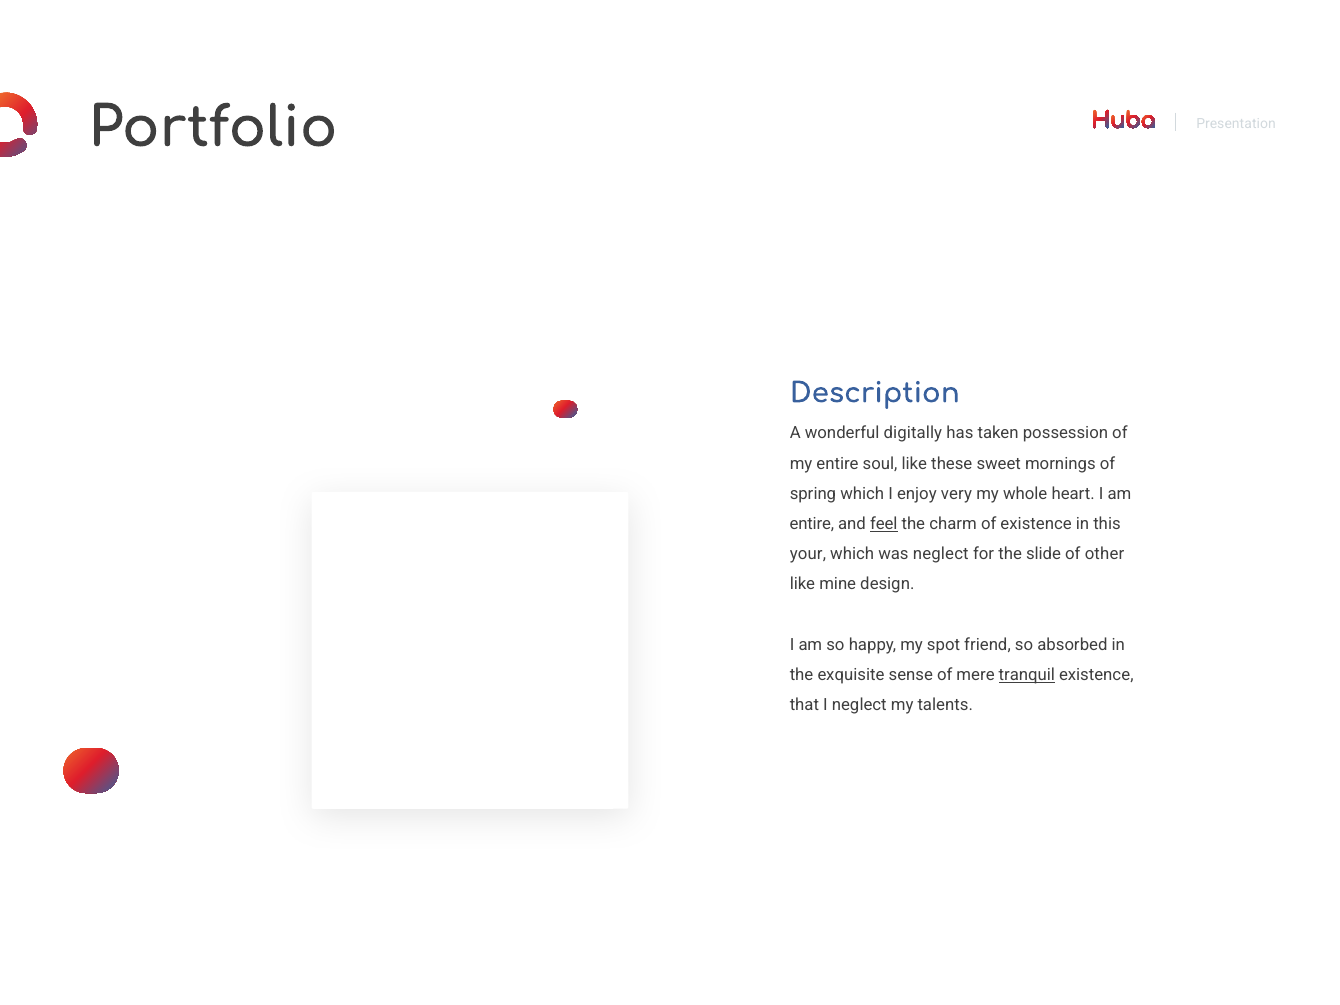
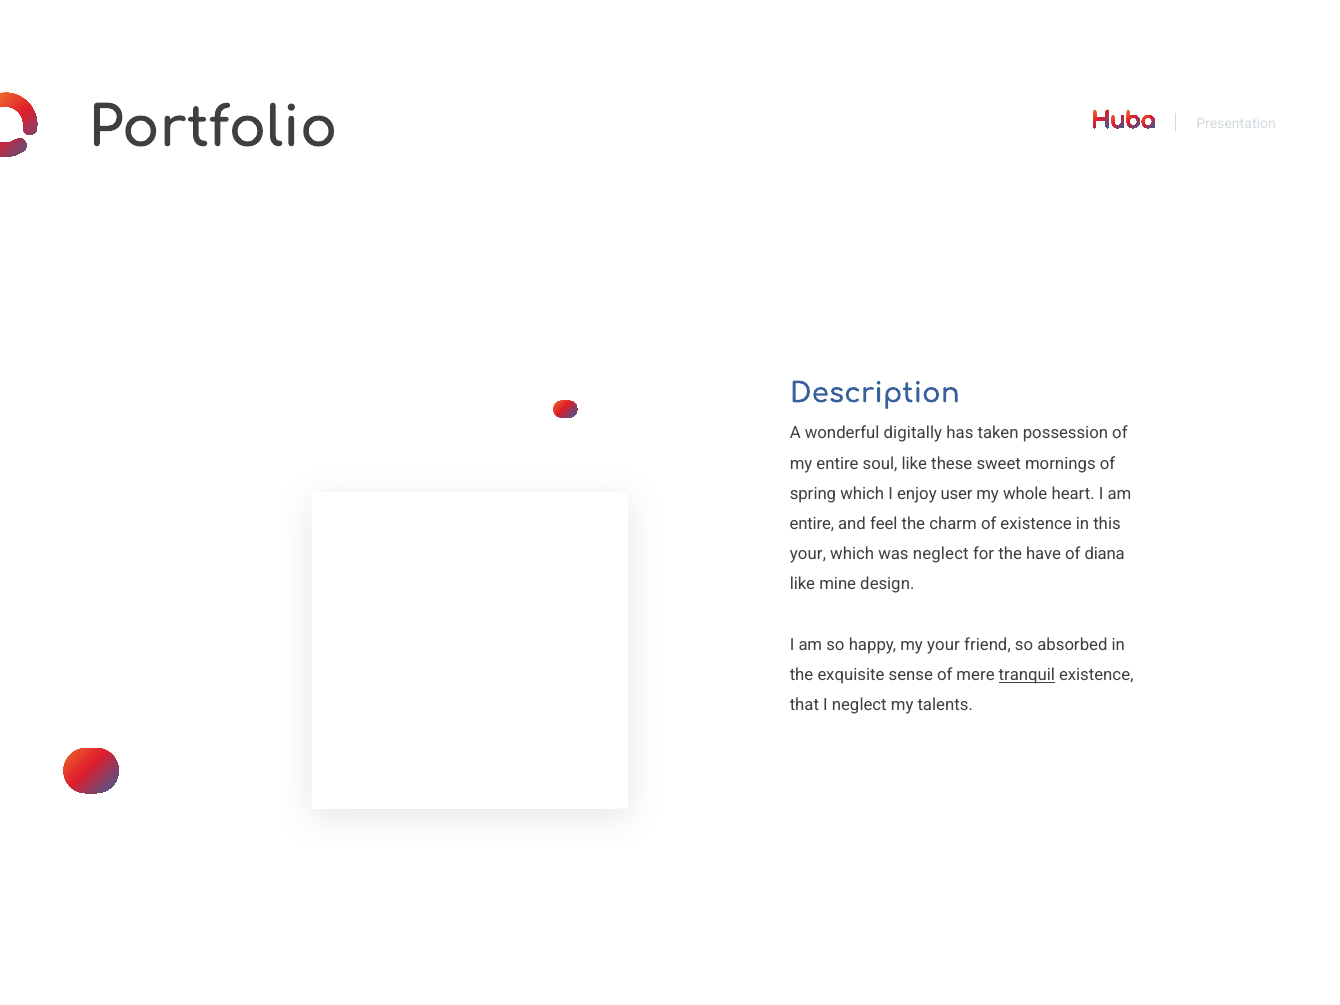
very: very -> user (957, 494)
feel underline: present -> none (884, 524)
slide: slide -> have (1044, 554)
other: other -> diana (1105, 554)
my spot: spot -> your (943, 645)
